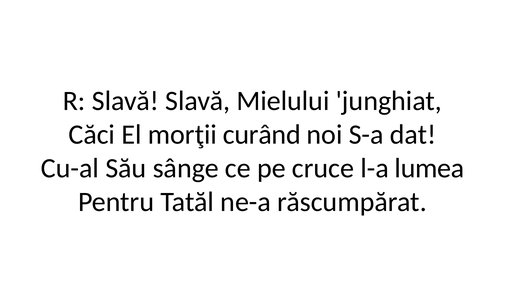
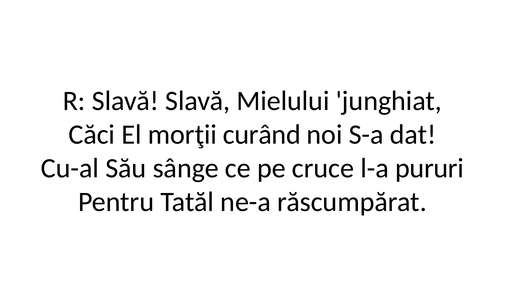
lumea: lumea -> pururi (430, 168)
